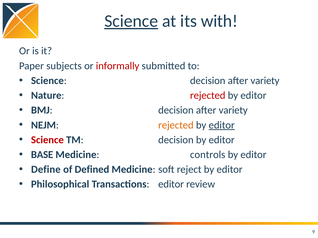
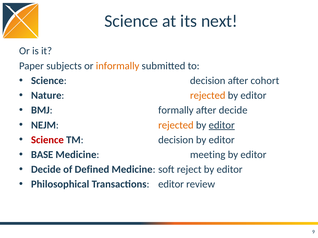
Science underline: present -> none (131, 21)
with: with -> next (219, 21)
informally colour: red -> orange (118, 66)
variety: variety -> cohort (265, 81)
rejected colour: red -> orange (208, 96)
BMJ decision: decision -> formally (176, 110)
variety: variety -> decide (233, 110)
controls: controls -> meeting (208, 155)
Define: Define -> Decide (46, 170)
